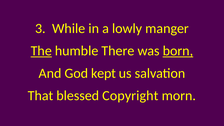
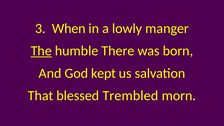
While: While -> When (69, 28)
born underline: present -> none (178, 51)
Copyright: Copyright -> Trembled (130, 96)
